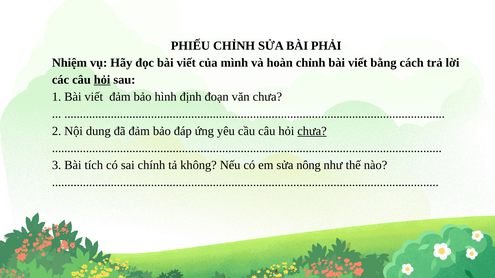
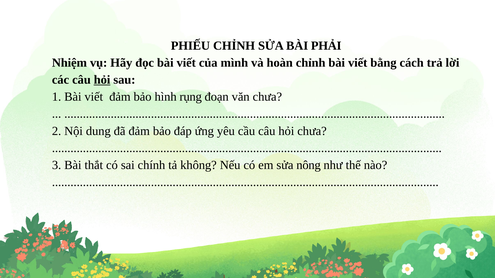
định: định -> rụng (191, 97)
chưa underline: present -> none (312, 131)
tích: tích -> thắt (94, 165)
